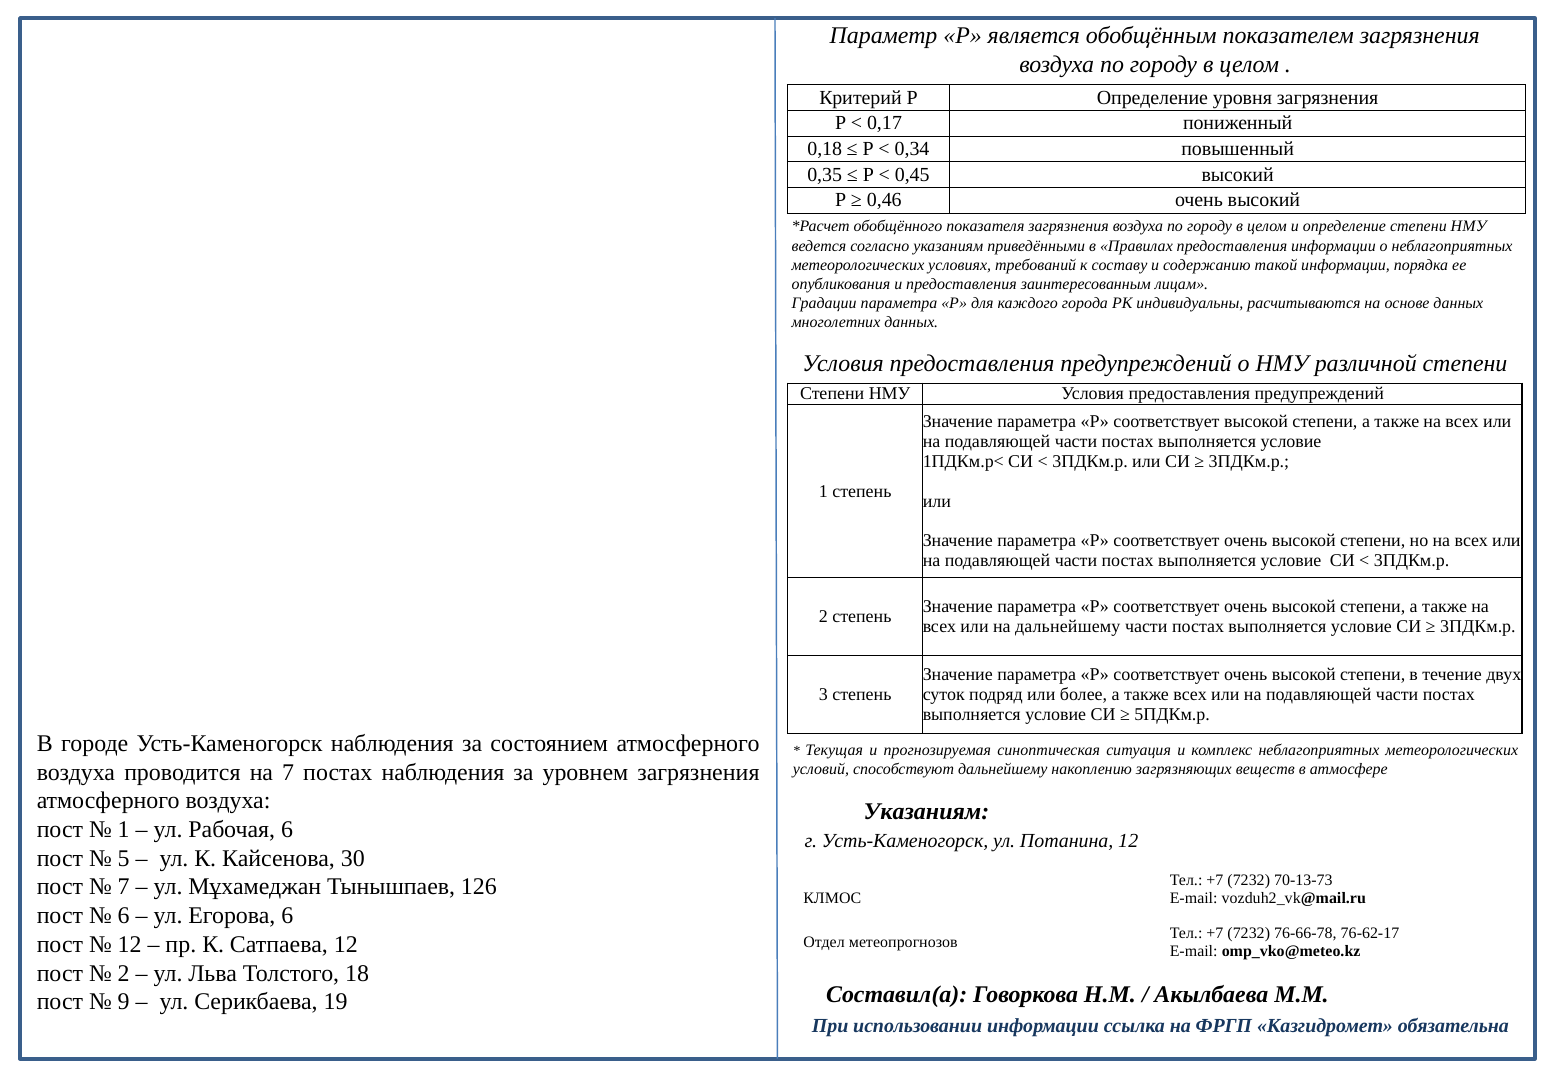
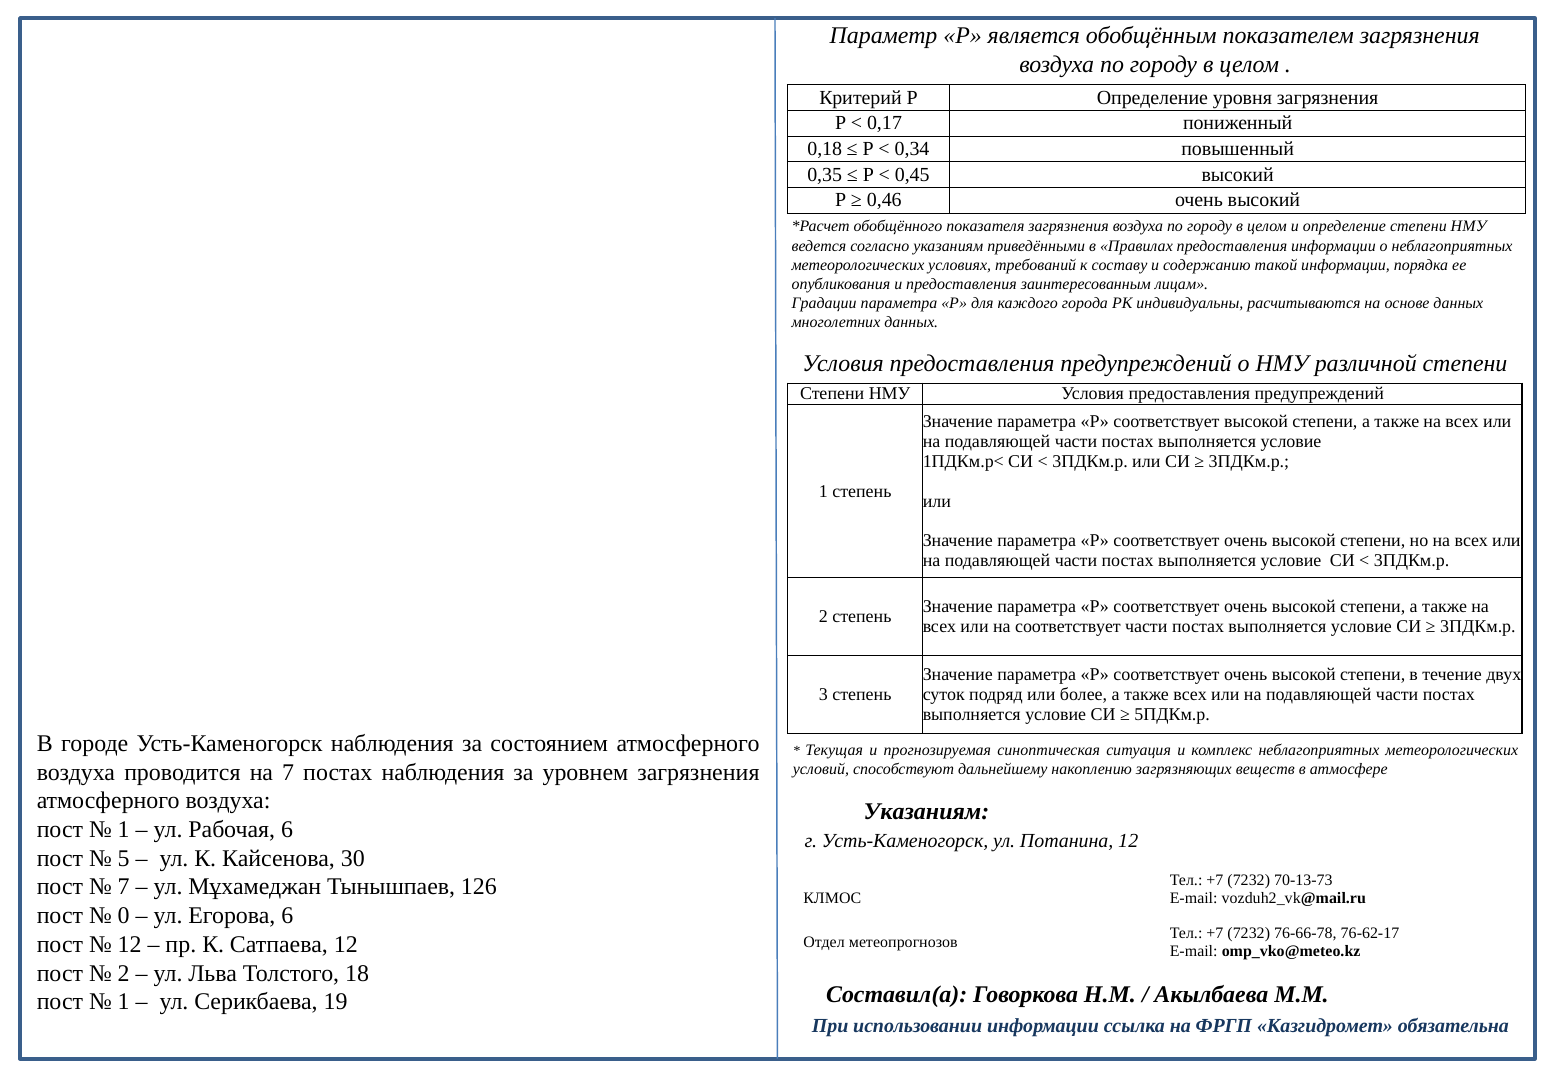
на дальнейшему: дальнейшему -> соответствует (1068, 626)
6: 6 -> 0 (124, 915)
9: 9 -> 1 (124, 1001)
